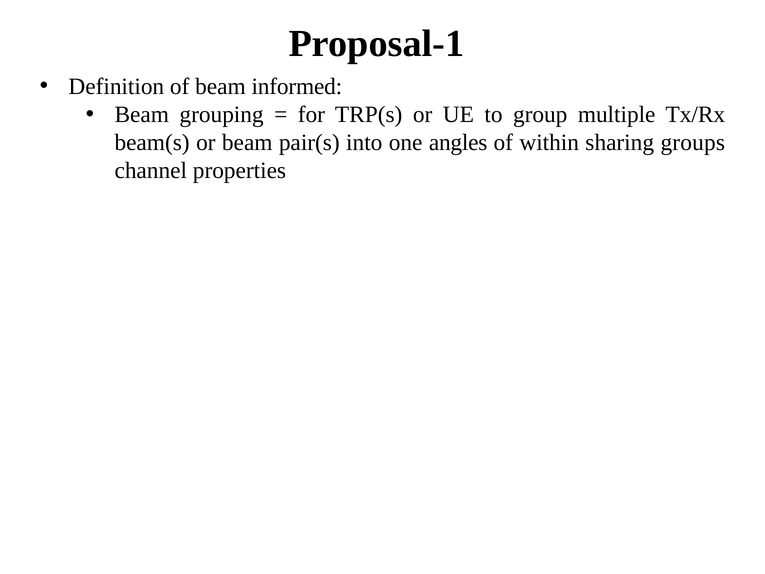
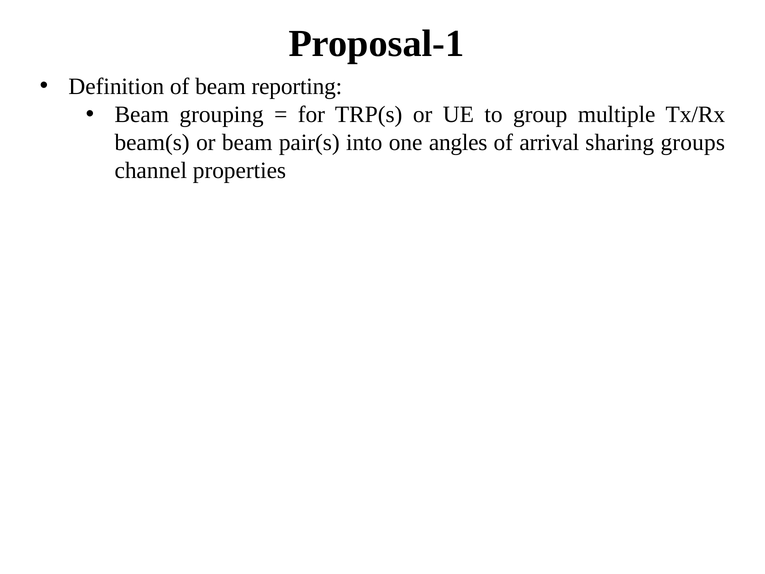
informed: informed -> reporting (297, 86)
within: within -> arrival (549, 143)
